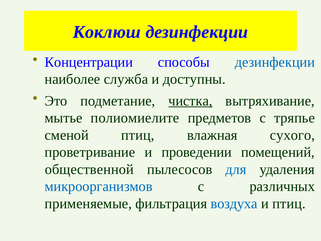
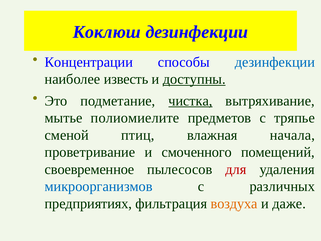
служба: служба -> известь (126, 79)
доступны underline: none -> present (194, 79)
сухого: сухого -> начала (292, 135)
проведении: проведении -> смоченного (197, 152)
общественной: общественной -> своевременное (89, 169)
для colour: blue -> red (236, 169)
применяемые: применяемые -> предприятиях (88, 203)
воздуха colour: blue -> orange (234, 203)
и птиц: птиц -> даже (289, 203)
